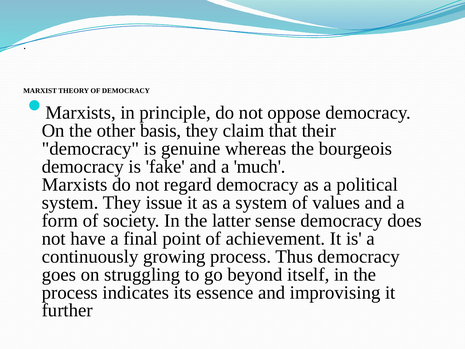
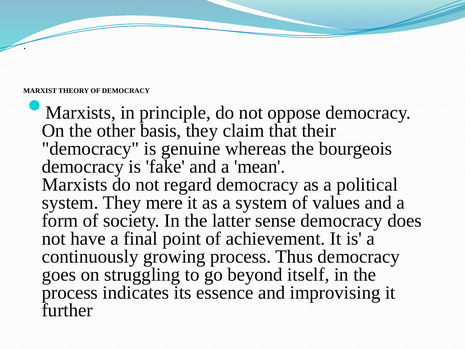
much: much -> mean (260, 166)
issue: issue -> mere (164, 202)
